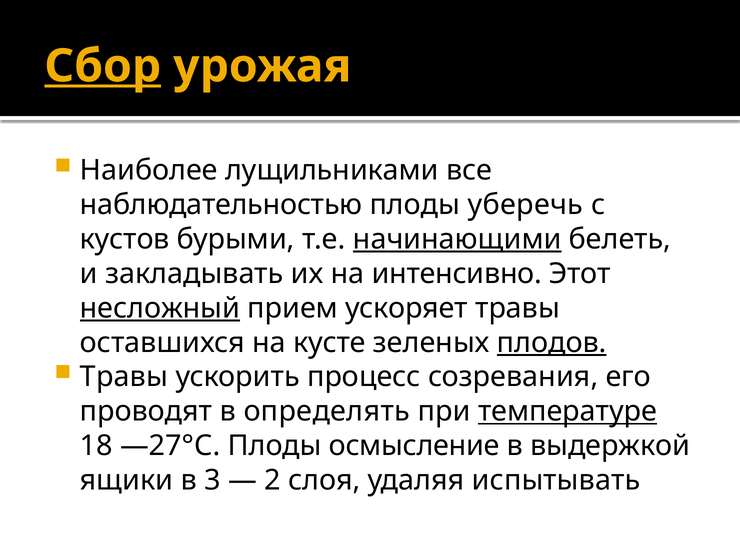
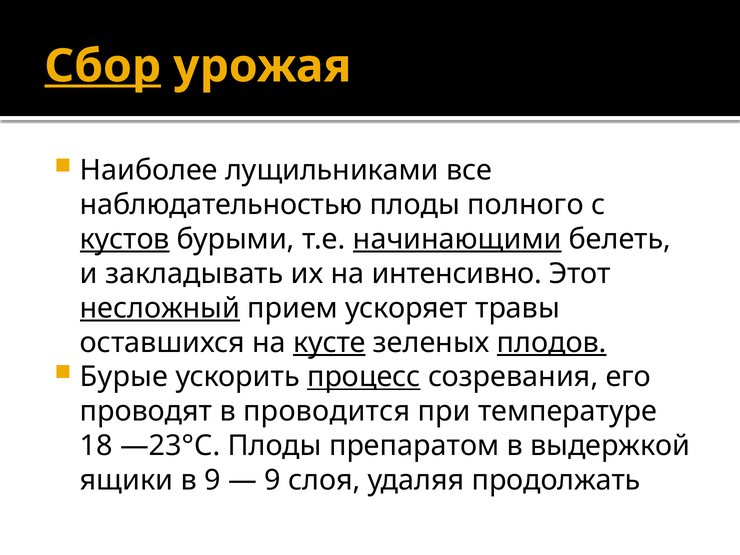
уберечь: уберечь -> полного (526, 205)
кустов underline: none -> present (125, 239)
кусте underline: none -> present (329, 343)
Травы: Травы -> Бурые (124, 377)
процесс underline: none -> present (364, 377)
определять: определять -> проводится (327, 411)
температуре underline: present -> none (568, 411)
—27°С: —27°С -> —23°С (170, 446)
осмысление: осмысление -> препаратом (414, 446)
в 3: 3 -> 9 (213, 480)
2: 2 -> 9 (273, 480)
испытывать: испытывать -> продолжать (556, 480)
